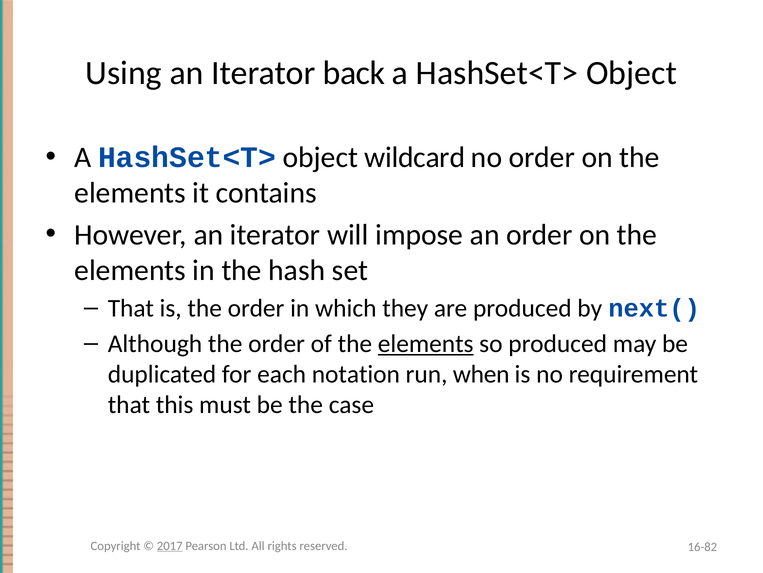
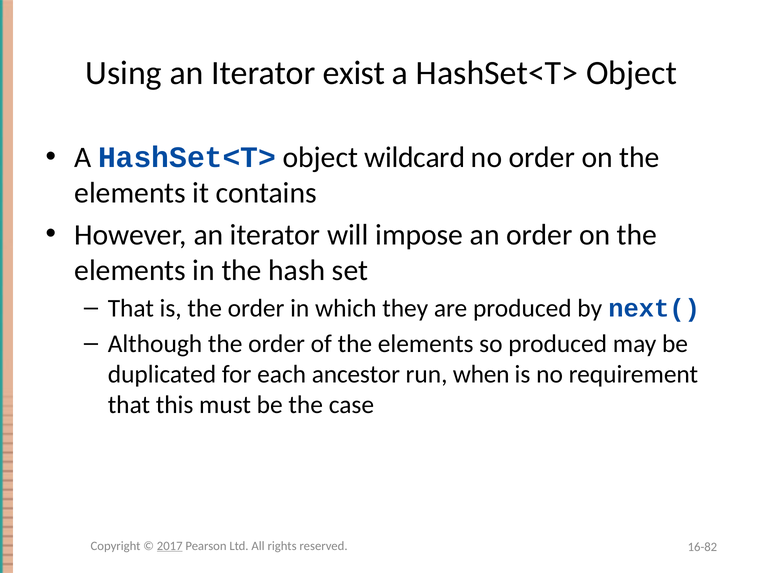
back: back -> exist (354, 73)
elements underline: present -> none (426, 344)
notation: notation -> ancestor (356, 374)
